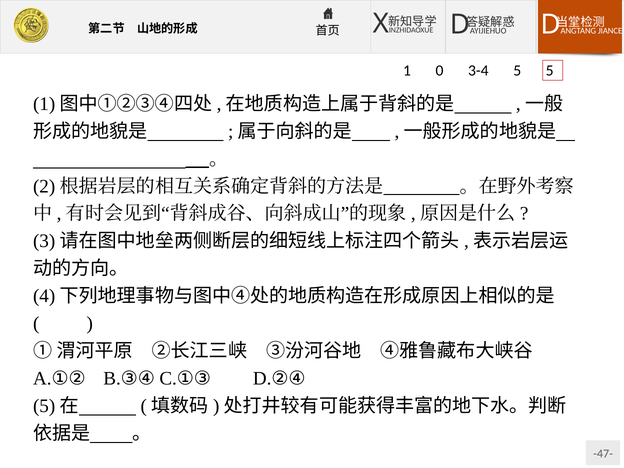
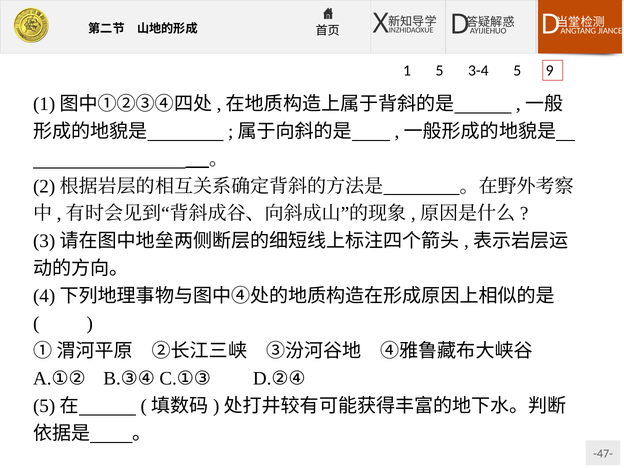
1 0: 0 -> 5 (440, 71)
5 5: 5 -> 9 (550, 71)
